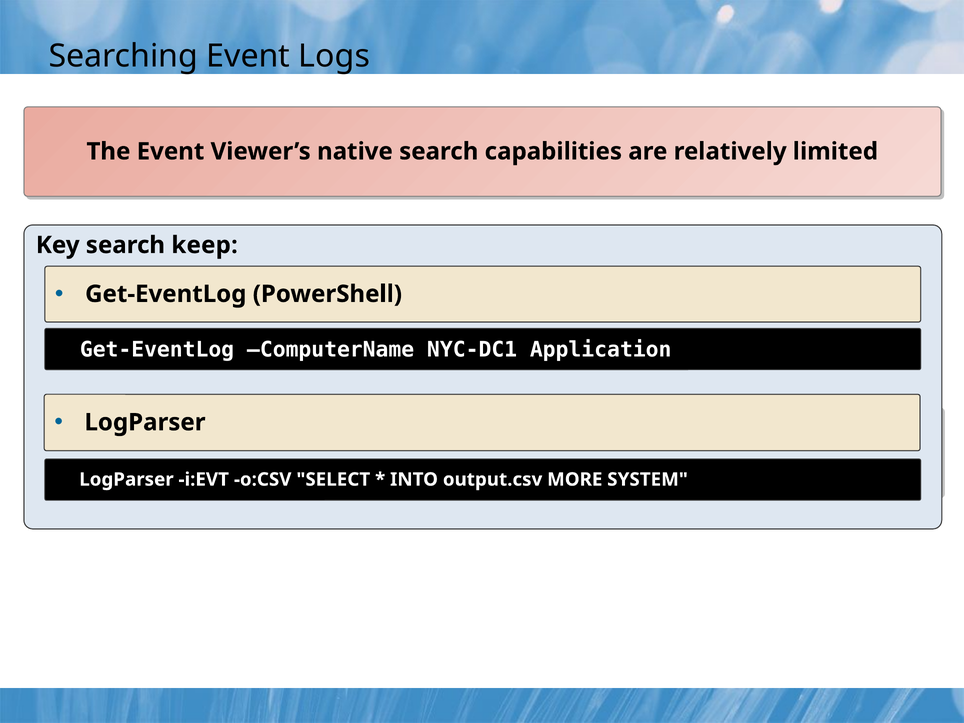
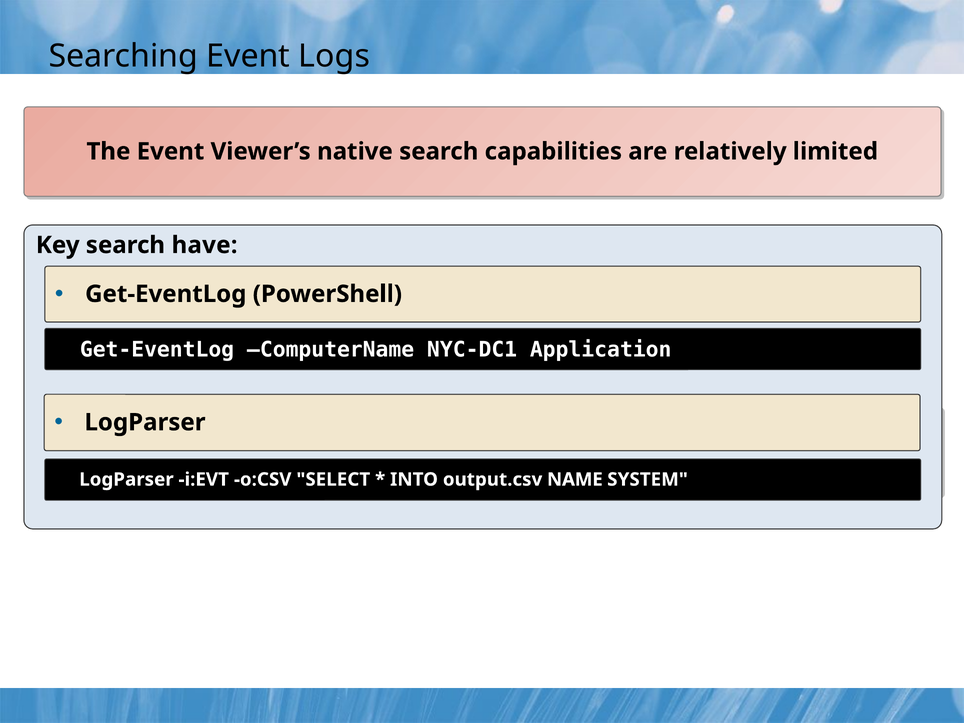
keep: keep -> have (205, 245)
MORE: MORE -> NAME (575, 479)
